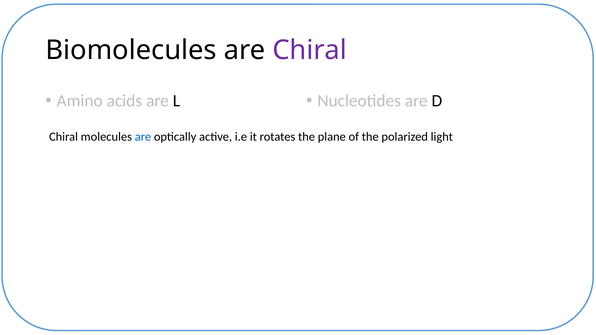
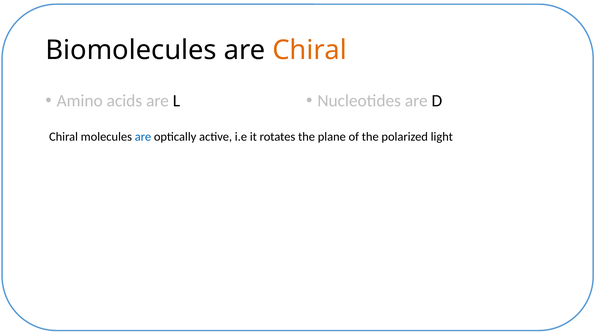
Chiral colour: purple -> orange (310, 50)
